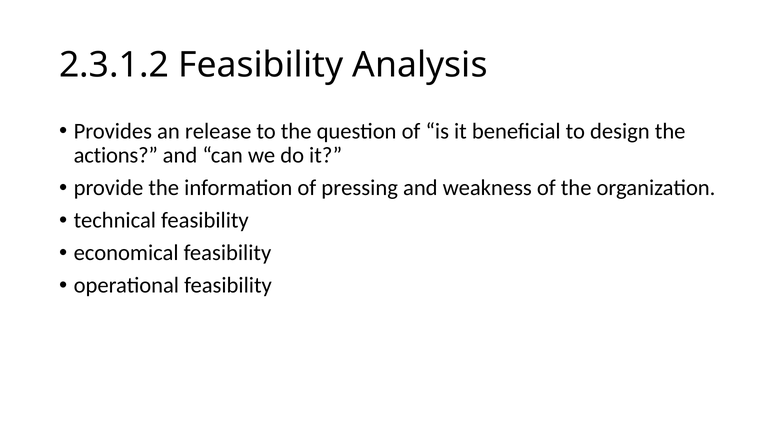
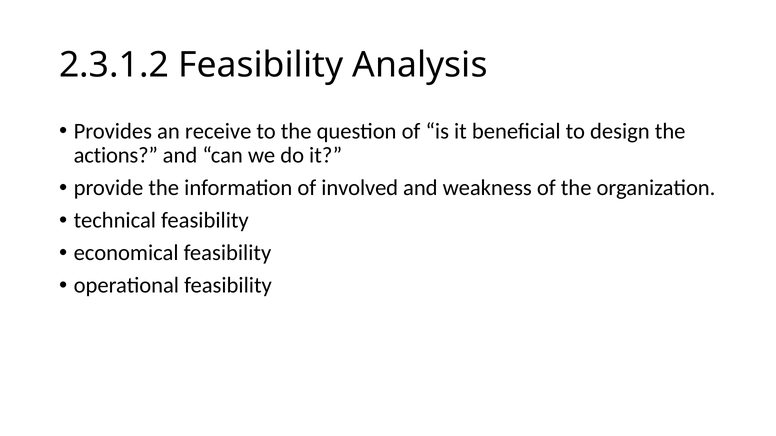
release: release -> receive (218, 131)
pressing: pressing -> involved (360, 188)
